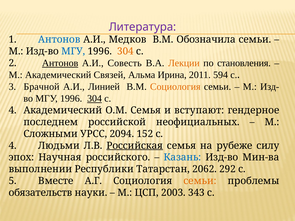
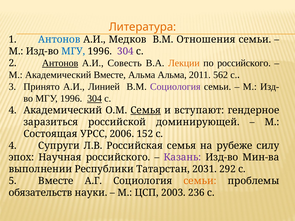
Литература colour: purple -> orange (143, 27)
Обозначила: Обозначила -> Отношения (206, 40)
304 colour: orange -> purple (125, 51)
по становления: становления -> российского (244, 63)
Академический Связей: Связей -> Вместе (110, 75)
Альма Ирина: Ирина -> Альма (172, 75)
594: 594 -> 562 (221, 75)
Брачной: Брачной -> Принято (42, 87)
Социология colour: orange -> purple (175, 87)
Семья underline: none -> present (146, 110)
последнем: последнем -> заразиться (51, 122)
неофициальных: неофициальных -> доминирующей (198, 122)
Сложными: Сложными -> Состоящая (51, 134)
2094: 2094 -> 2006 (122, 134)
Людьми: Людьми -> Супруги (59, 146)
Российская underline: present -> none (135, 146)
Казань colour: blue -> purple (182, 158)
2062: 2062 -> 2031 (205, 169)
343: 343 -> 236 (196, 193)
